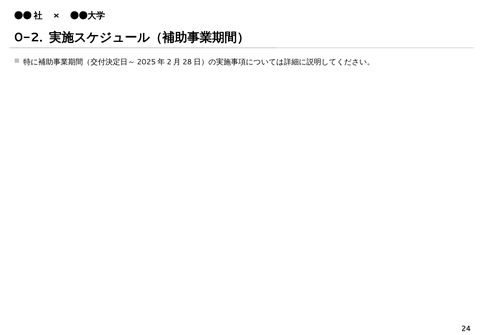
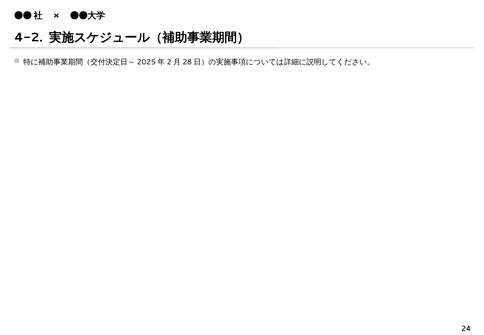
0-2: 0-2 -> 4-2 (29, 37)
